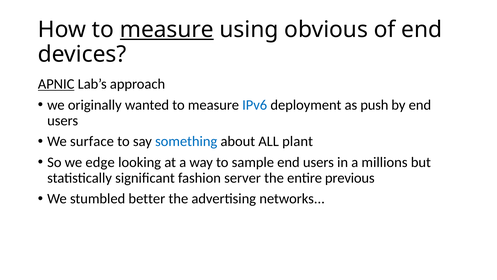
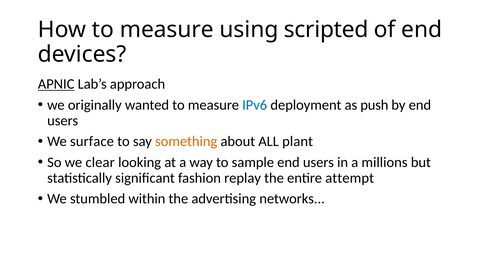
measure underline: present -> none (167, 29)
obvious: obvious -> scripted (326, 29)
something colour: blue -> orange (186, 141)
edge: edge -> clear (100, 162)
server: server -> replay (243, 178)
previous: previous -> attempt (350, 178)
better: better -> within (147, 198)
